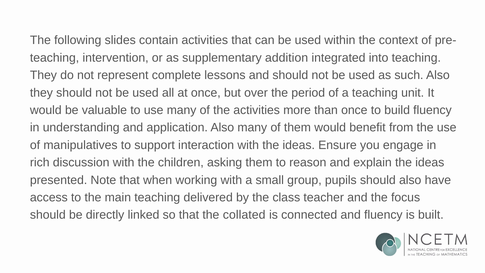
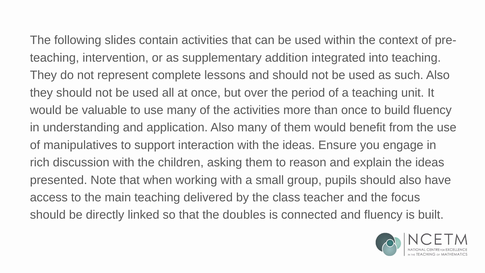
collated: collated -> doubles (244, 215)
